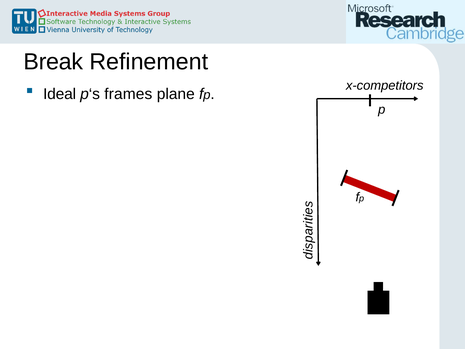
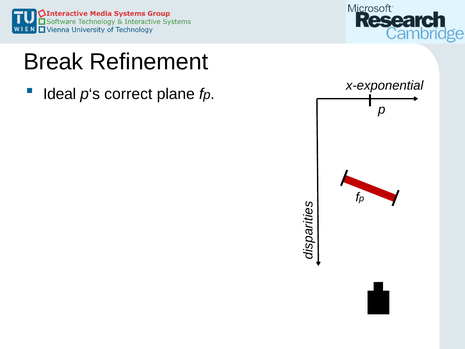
x-competitors: x-competitors -> x-exponential (385, 86)
frames: frames -> correct (128, 94)
